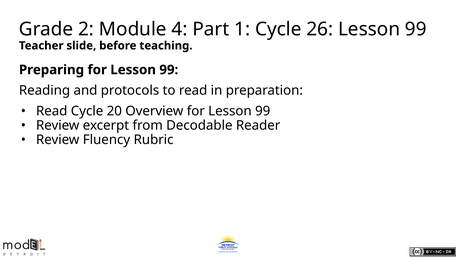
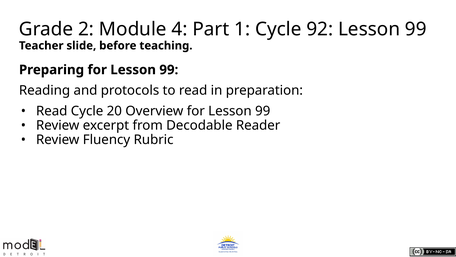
26: 26 -> 92 (320, 29)
